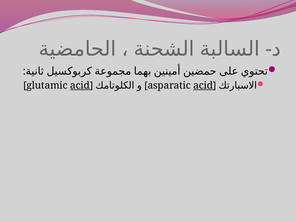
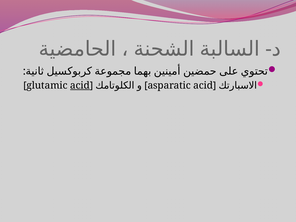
acid underline: present -> none (203, 86)
